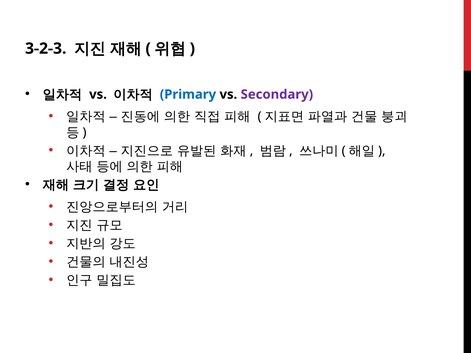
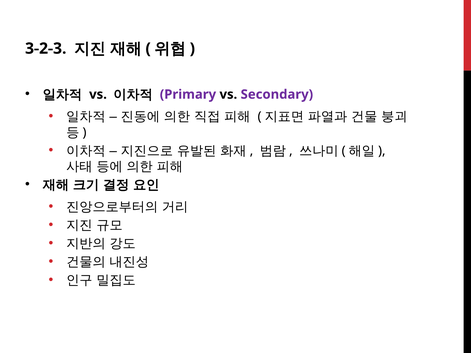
Primary colour: blue -> purple (188, 94)
